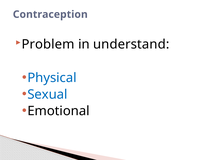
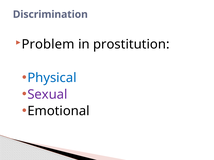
Contraception: Contraception -> Discrimination (50, 14)
understand: understand -> prostitution (131, 44)
Sexual colour: blue -> purple (47, 95)
